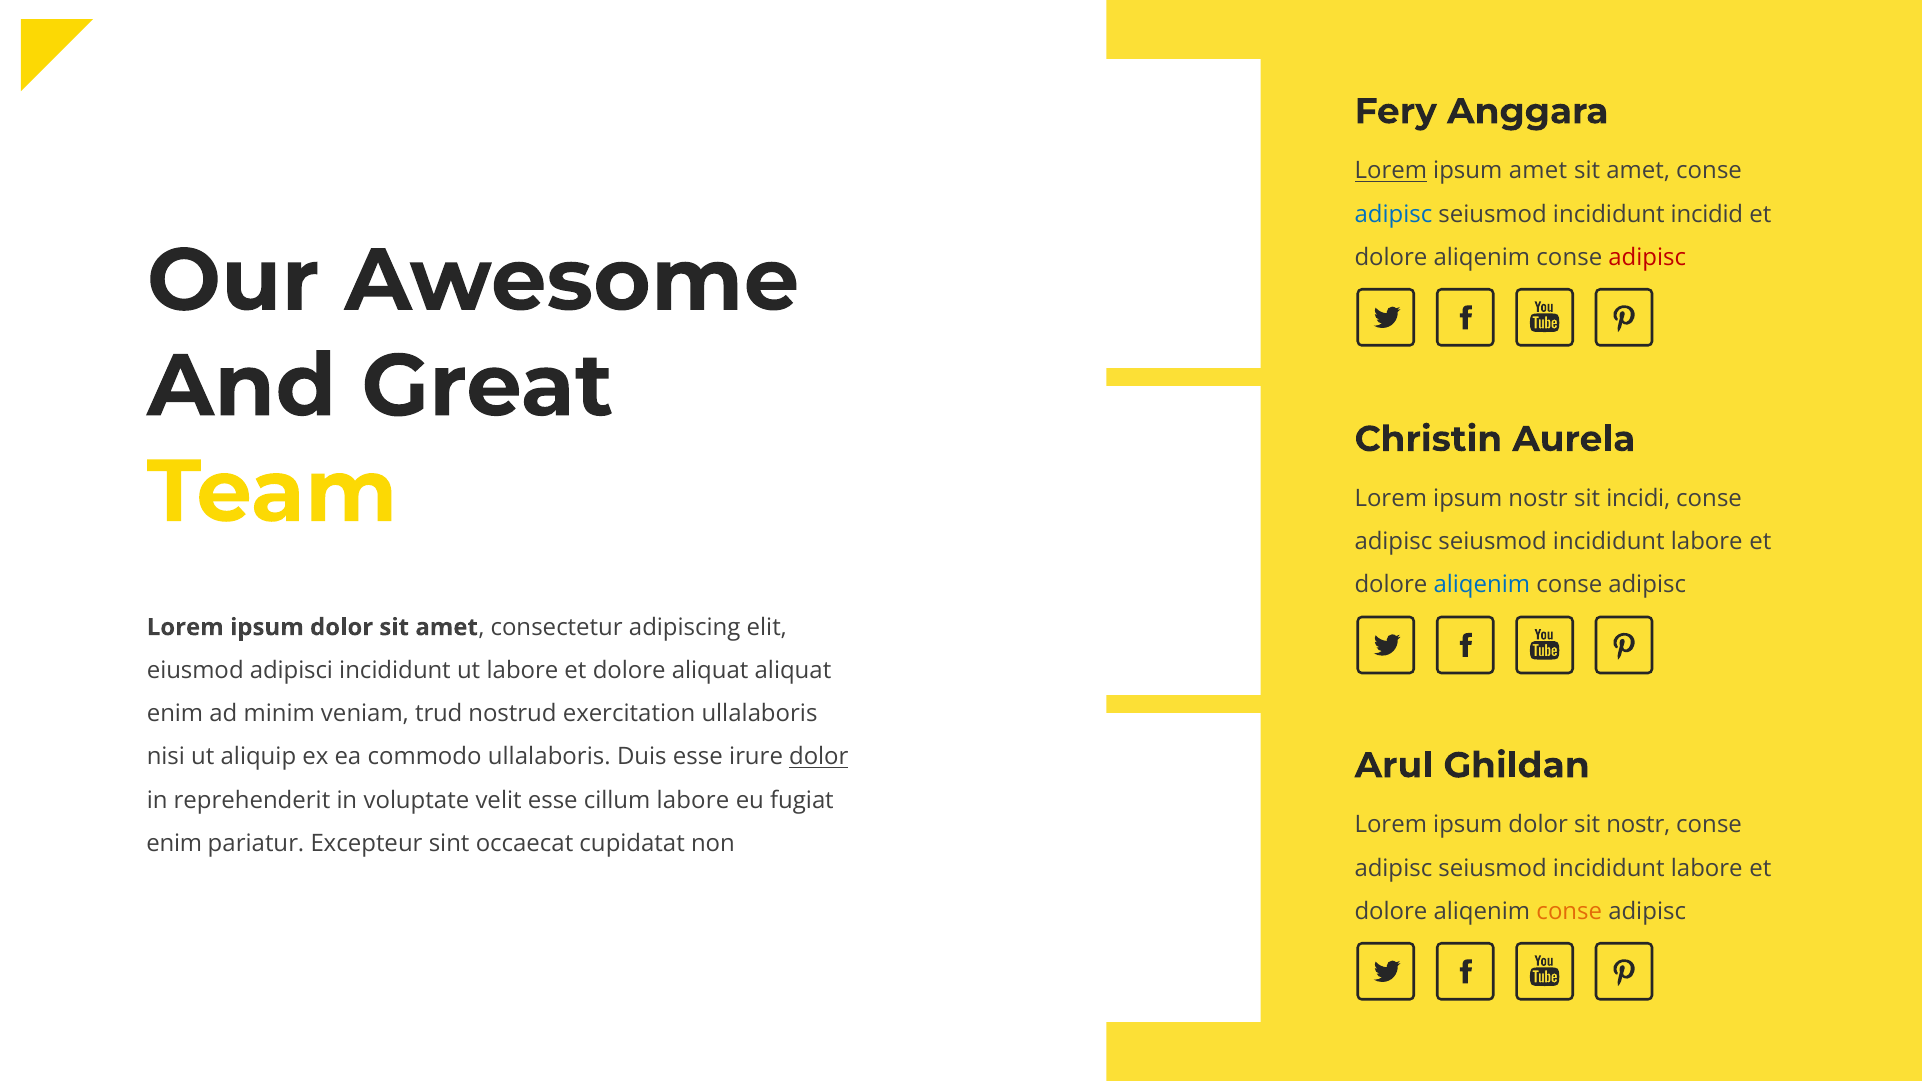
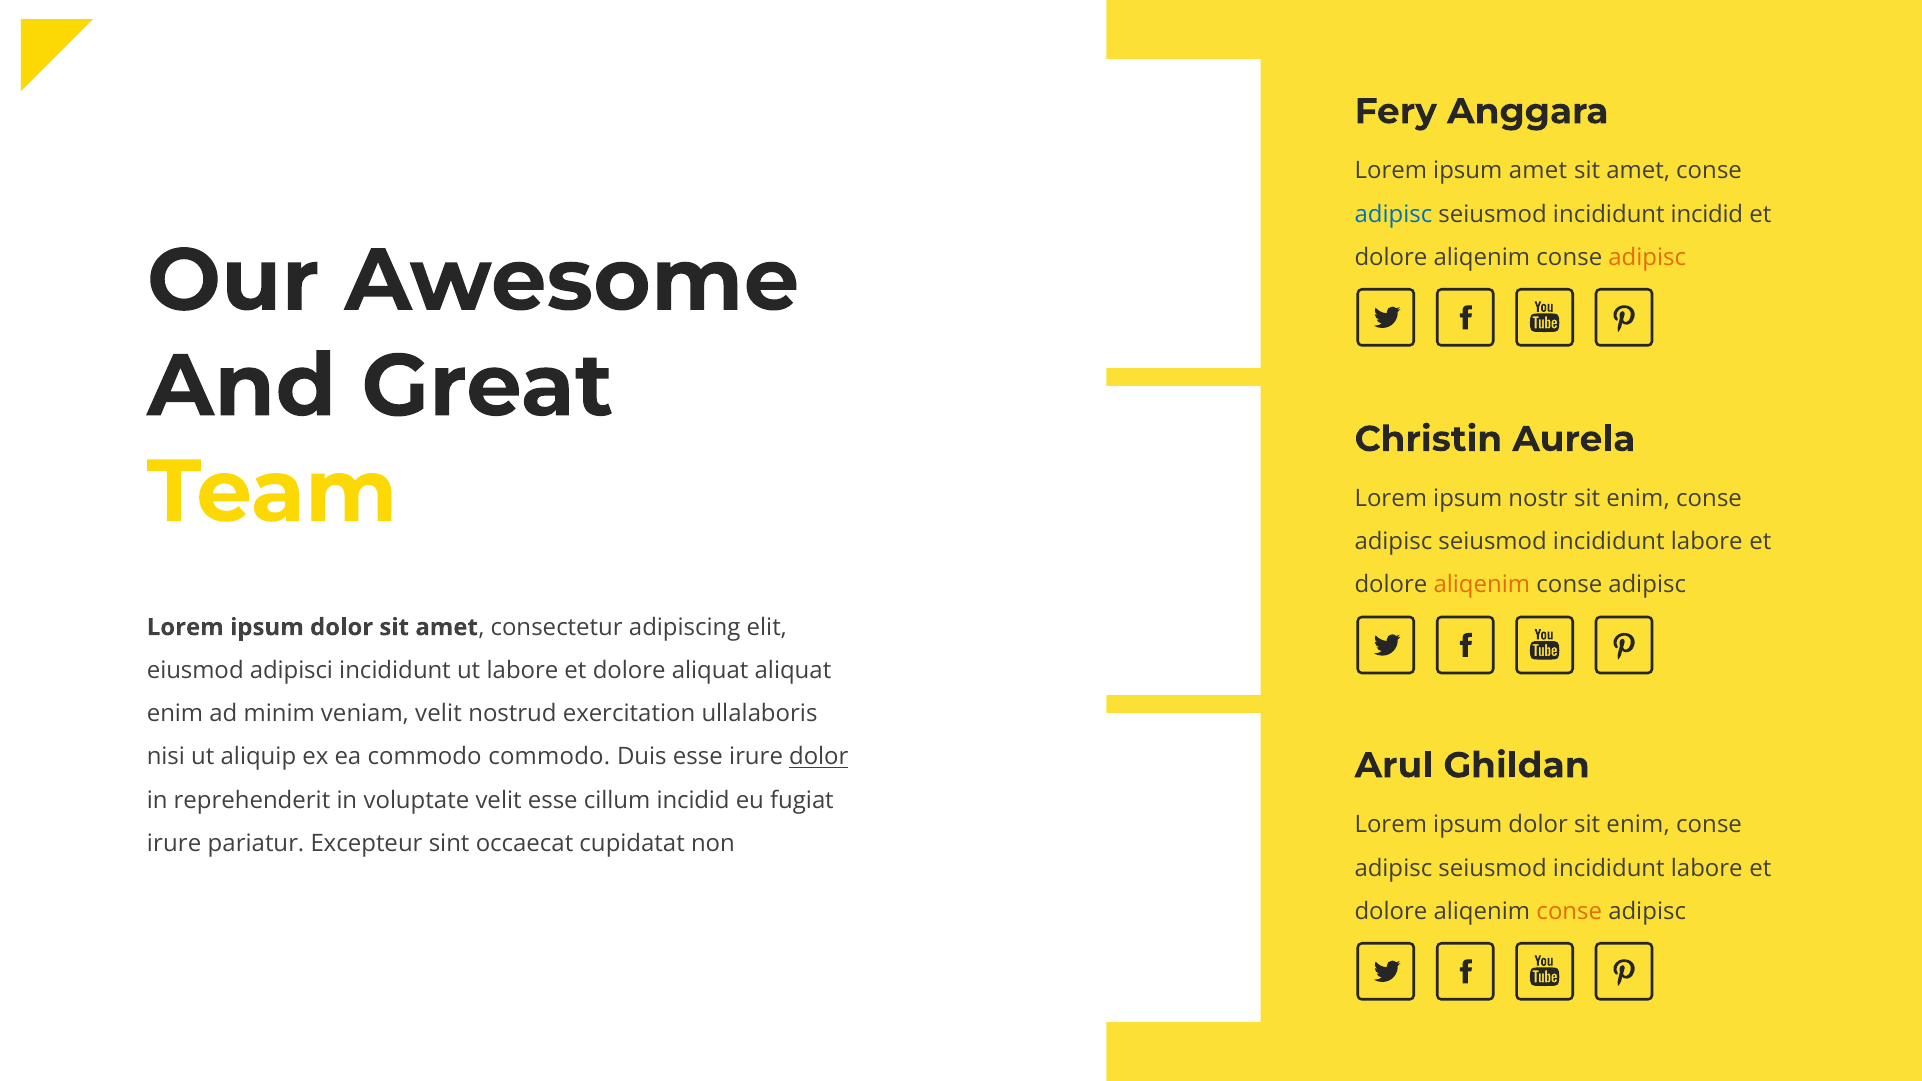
Lorem underline: present -> none (1391, 171)
adipisc colour: red -> orange (1647, 257)
incidi: incidi -> enim (1638, 499)
aliqenim colour: blue -> orange (1482, 585)
veniam trud: trud -> velit (439, 714)
commodo ullalaboris: ullalaboris -> commodo (549, 757)
cillum labore: labore -> incidid (693, 800)
dolor sit nostr: nostr -> enim (1638, 825)
enim: enim -> irure (174, 844)
